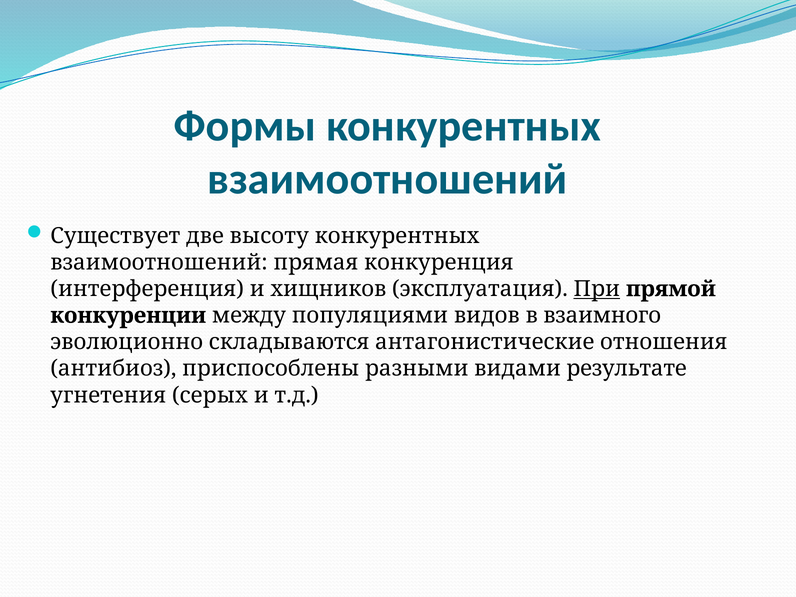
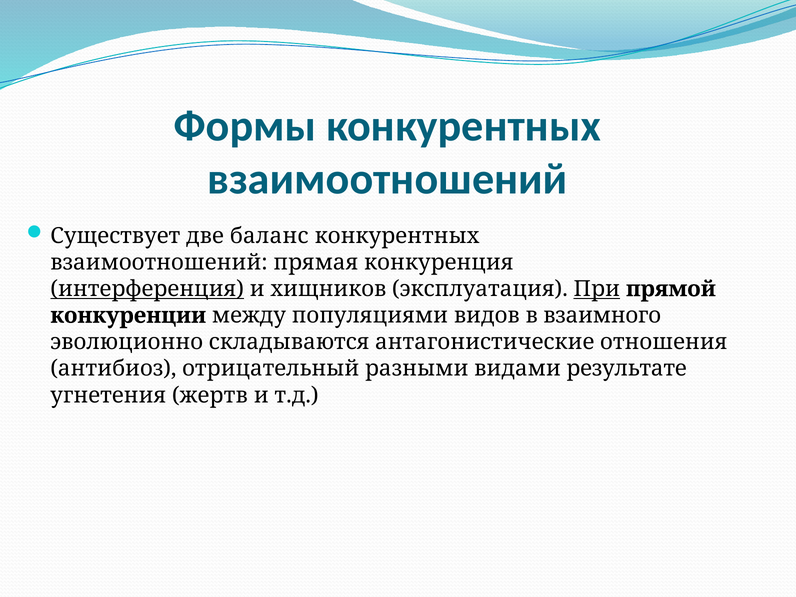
высоту: высоту -> баланс (269, 236)
интерференция underline: none -> present (147, 289)
приспособлены: приспособлены -> отрицательный (271, 369)
серых: серых -> жертв (210, 395)
